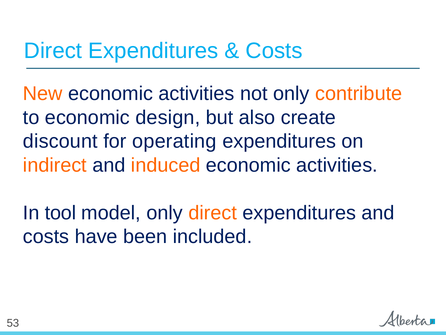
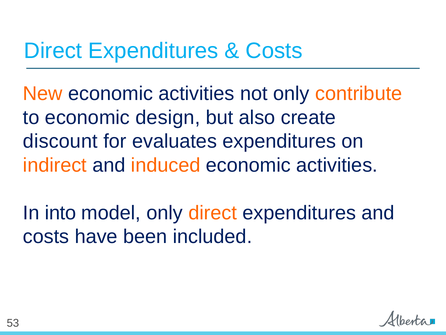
operating: operating -> evaluates (174, 141)
tool: tool -> into (60, 212)
